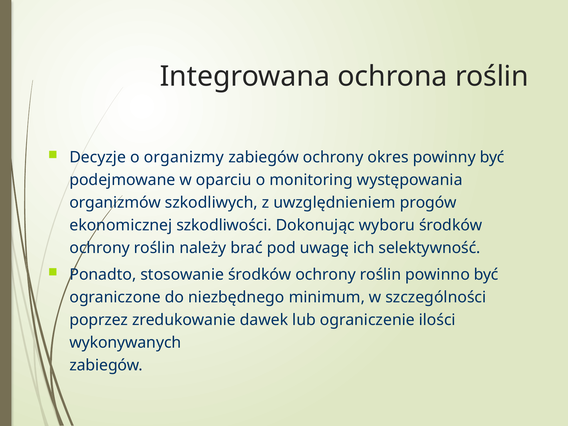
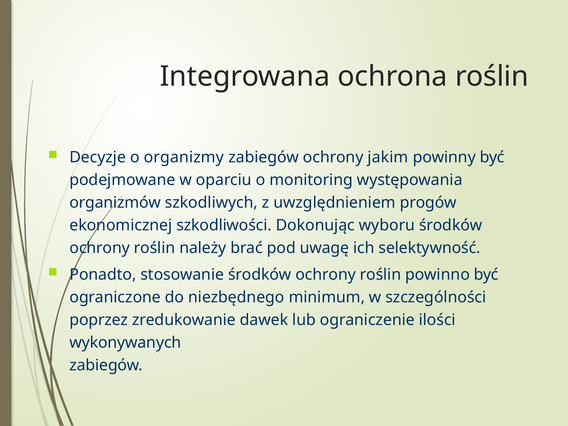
okres: okres -> jakim (388, 157)
